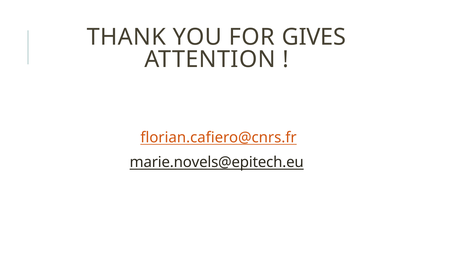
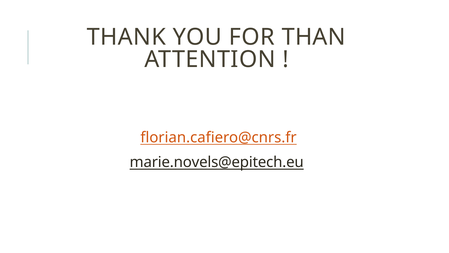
GIVES: GIVES -> THAN (314, 37)
